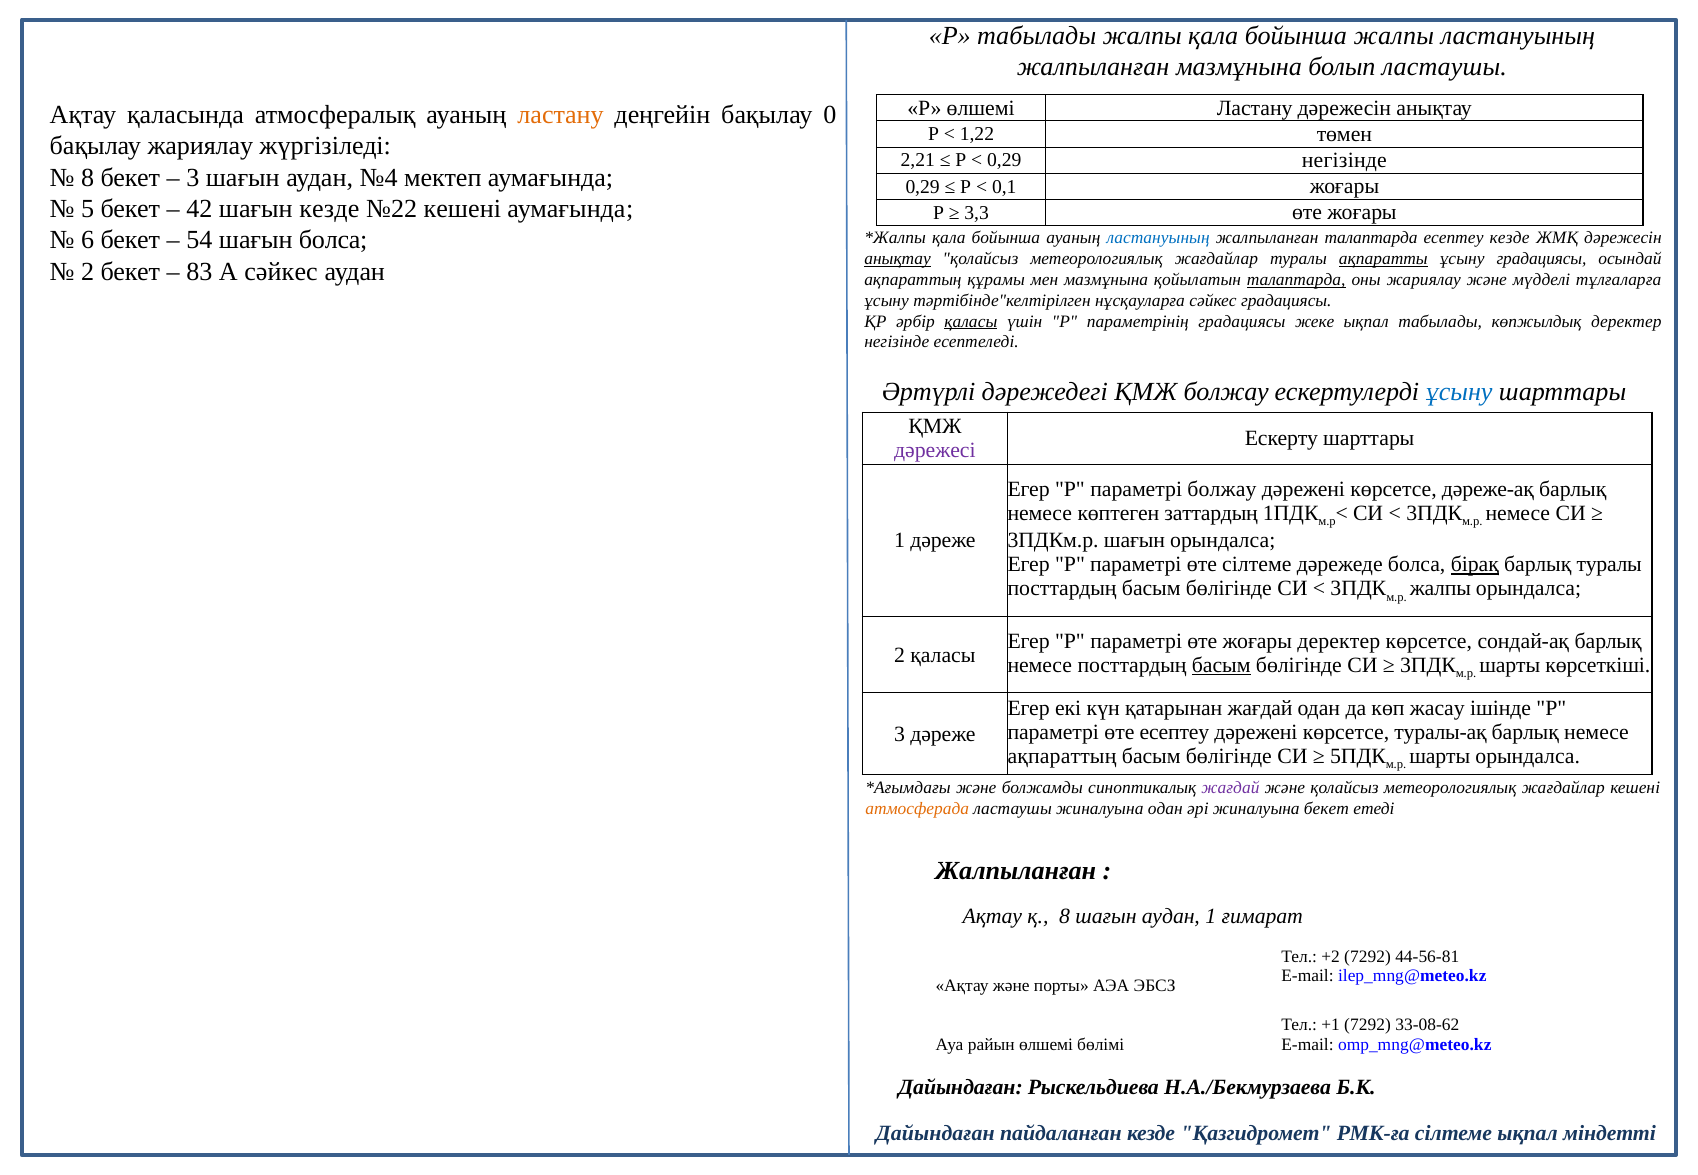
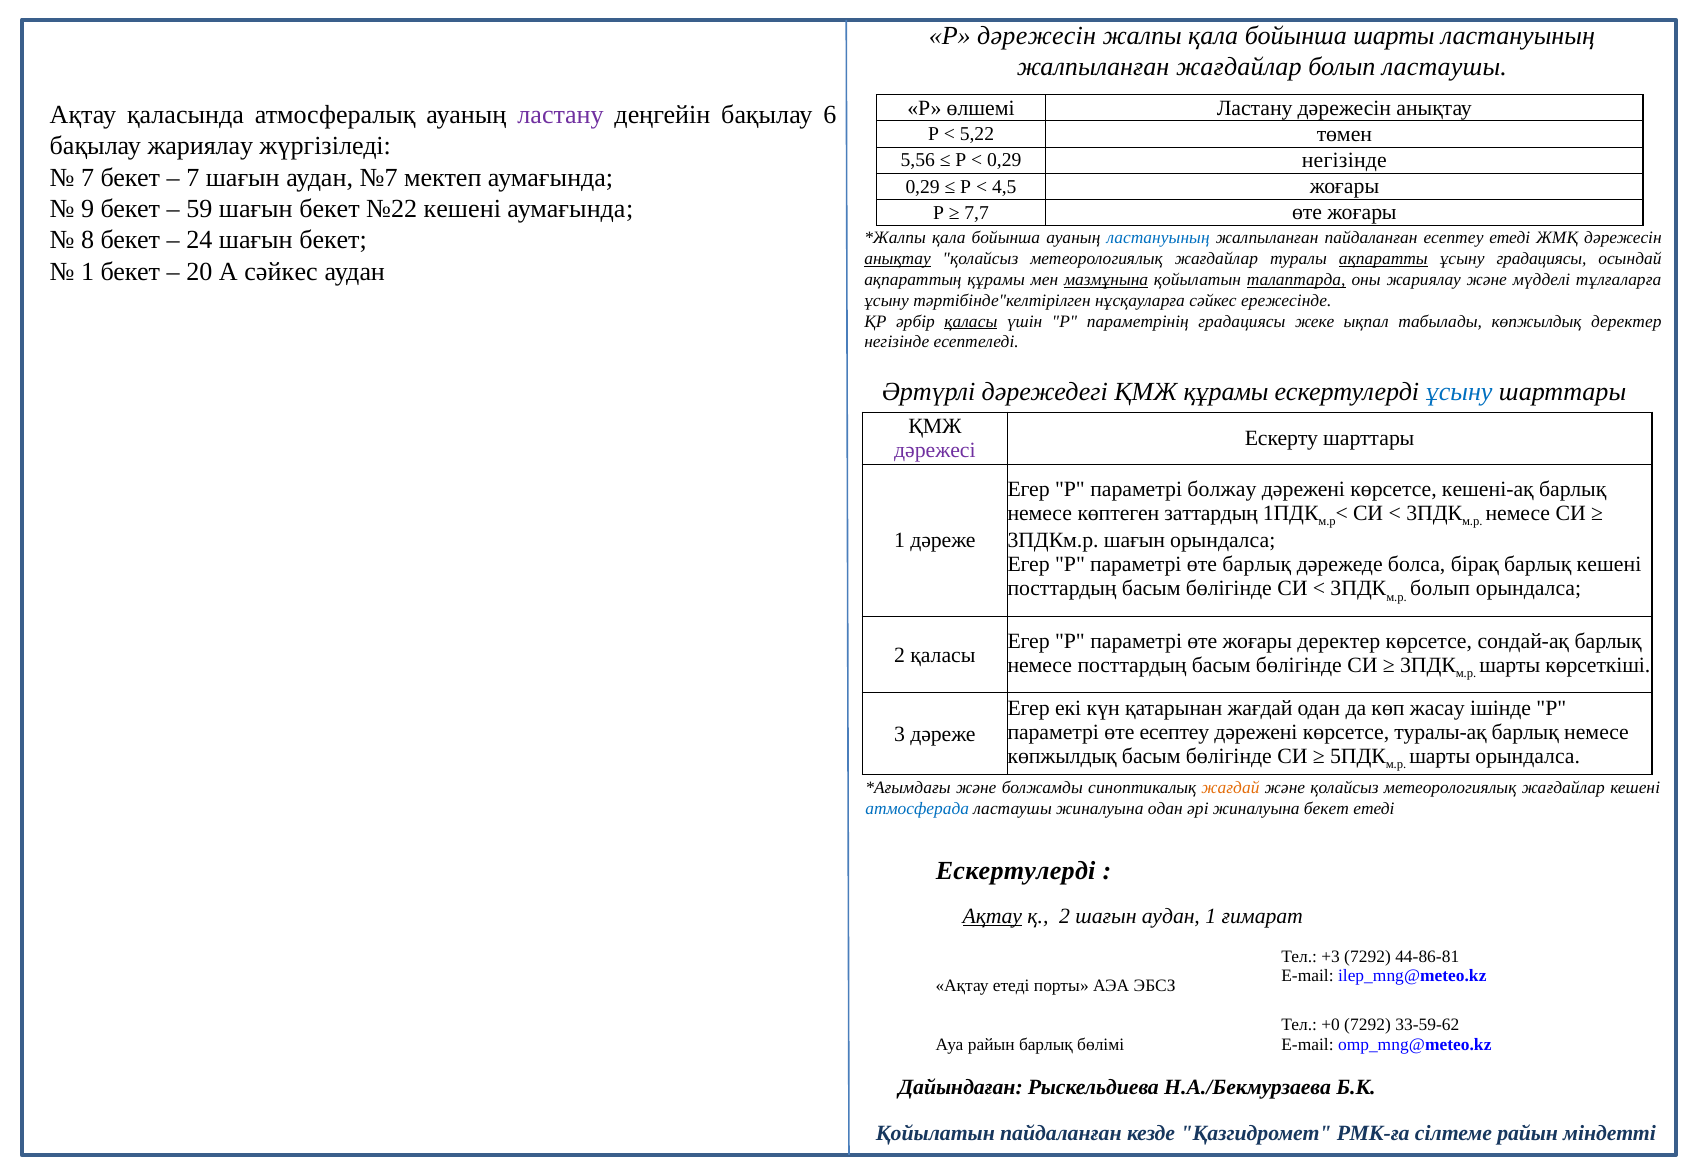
Р табылады: табылады -> дәрежесін (1037, 36)
бойынша жалпы: жалпы -> шарты (1394, 36)
жалпыланған мазмұнына: мазмұнына -> жағдайлар (1239, 67)
ластану colour: orange -> purple (561, 115)
0: 0 -> 6 (830, 115)
1,22: 1,22 -> 5,22 (977, 134)
2,21: 2,21 -> 5,56 (918, 160)
8: 8 -> 7 (88, 178)
3: 3 -> 7 (193, 178)
№4: №4 -> №7 (379, 178)
0,1: 0,1 -> 4,5 (1004, 187)
5: 5 -> 9 (88, 209)
42: 42 -> 59 (199, 209)
кезде: кезде -> бекет (329, 209)
3,3: 3,3 -> 7,7 (977, 213)
6: 6 -> 8 (88, 240)
54: 54 -> 24 (199, 240)
болса: болса -> бекет (333, 240)
жалпыланған талаптарда: талаптарда -> пайдаланған (1371, 238)
есептеу кезде: кезде -> етеді (1510, 238)
2: 2 -> 1 (88, 272)
83: 83 -> 20 (199, 272)
мазмұнына underline: none -> present (1106, 280)
сәйкес градациясы: градациясы -> ережесінде (1286, 301)
ҚМЖ болжау: болжау -> құрамы (1226, 393)
дәреже-ақ: дәреже-ақ -> кешені-ақ (1488, 489)
өте сілтеме: сілтеме -> барлық (1257, 565)
бірақ underline: present -> none (1475, 565)
барлық туралы: туралы -> кешені (1609, 565)
жалпы: жалпы -> болып (1440, 589)
басым underline: present -> none (1221, 665)
ақпараттың: ақпараттың -> көпжылдық (1062, 757)
жағдай colour: purple -> orange (1230, 788)
атмосферада colour: orange -> blue (917, 809)
Жалпыланған: Жалпыланған -> Ескертулерді (1016, 871)
Ақтау underline: none -> present (992, 917)
қ 8: 8 -> 2 (1065, 917)
+2: +2 -> +3 (1331, 957)
44-56-81: 44-56-81 -> 44-86-81 (1427, 957)
Ақтау және: және -> етеді (1011, 986)
+1: +1 -> +0 (1331, 1025)
33-08-62: 33-08-62 -> 33-59-62 (1427, 1025)
райын өлшемі: өлшемі -> барлық (1046, 1045)
Дайындаған: Дайындаған -> Қойылатын (935, 1134)
сілтеме ықпал: ықпал -> райын (1528, 1134)
